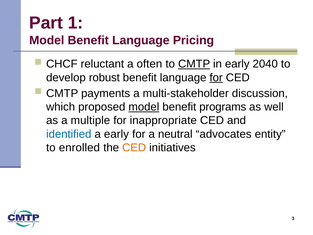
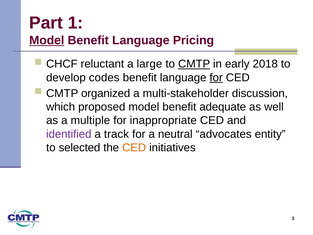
Model underline: none -> present (47, 40)
often: often -> large (149, 64)
2040: 2040 -> 2018 (265, 64)
robust: robust -> codes (104, 77)
payments: payments -> organized (106, 93)
model underline: present -> none (144, 107)
programs: programs -> adequate (223, 107)
identified colour: blue -> purple (69, 134)
a early: early -> track (116, 134)
enrolled: enrolled -> selected (79, 147)
